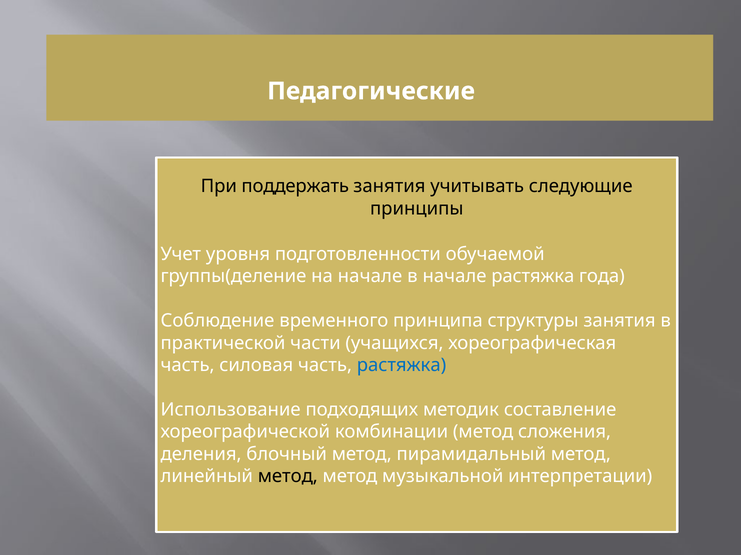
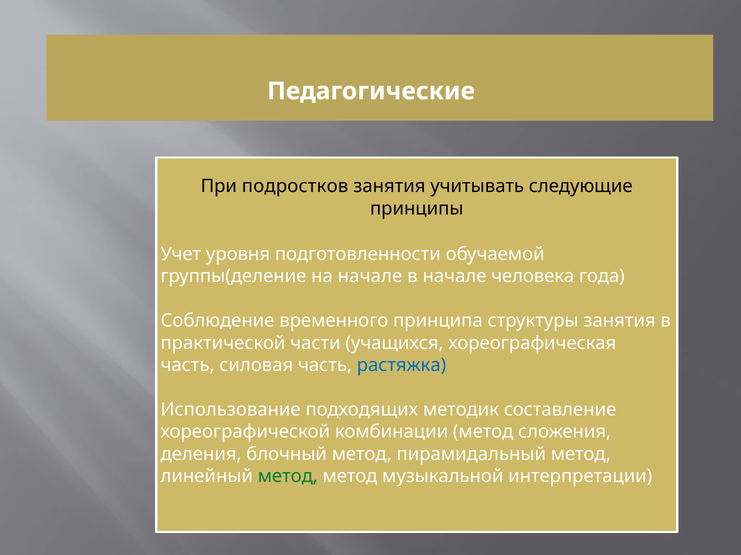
поддержать: поддержать -> подростков (295, 186)
начале растяжка: растяжка -> человека (533, 277)
метод colour: black -> green (288, 477)
